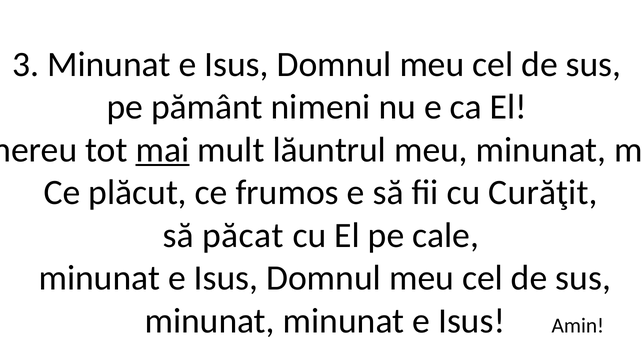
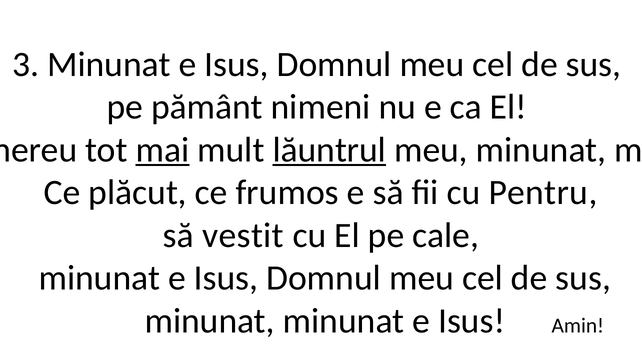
lăuntrul underline: none -> present (329, 150)
Curăţit: Curăţit -> Pentru (543, 193)
păcat: păcat -> vestit (243, 235)
